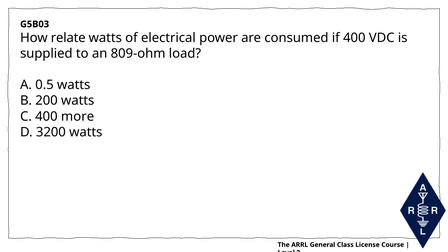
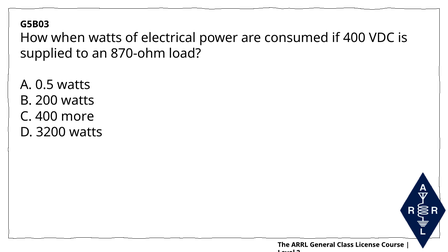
relate: relate -> when (68, 38)
809-ohm: 809-ohm -> 870-ohm (138, 54)
